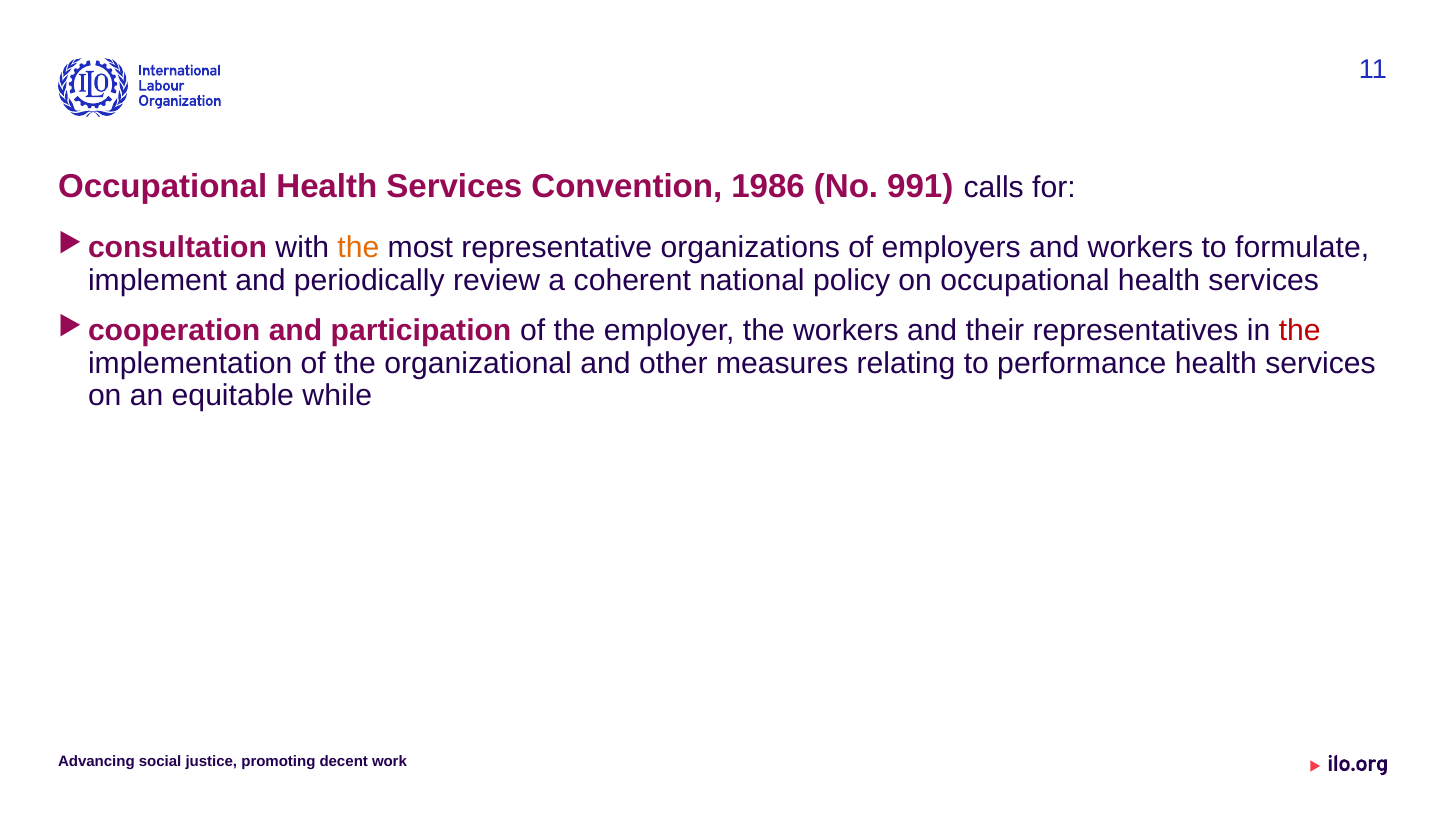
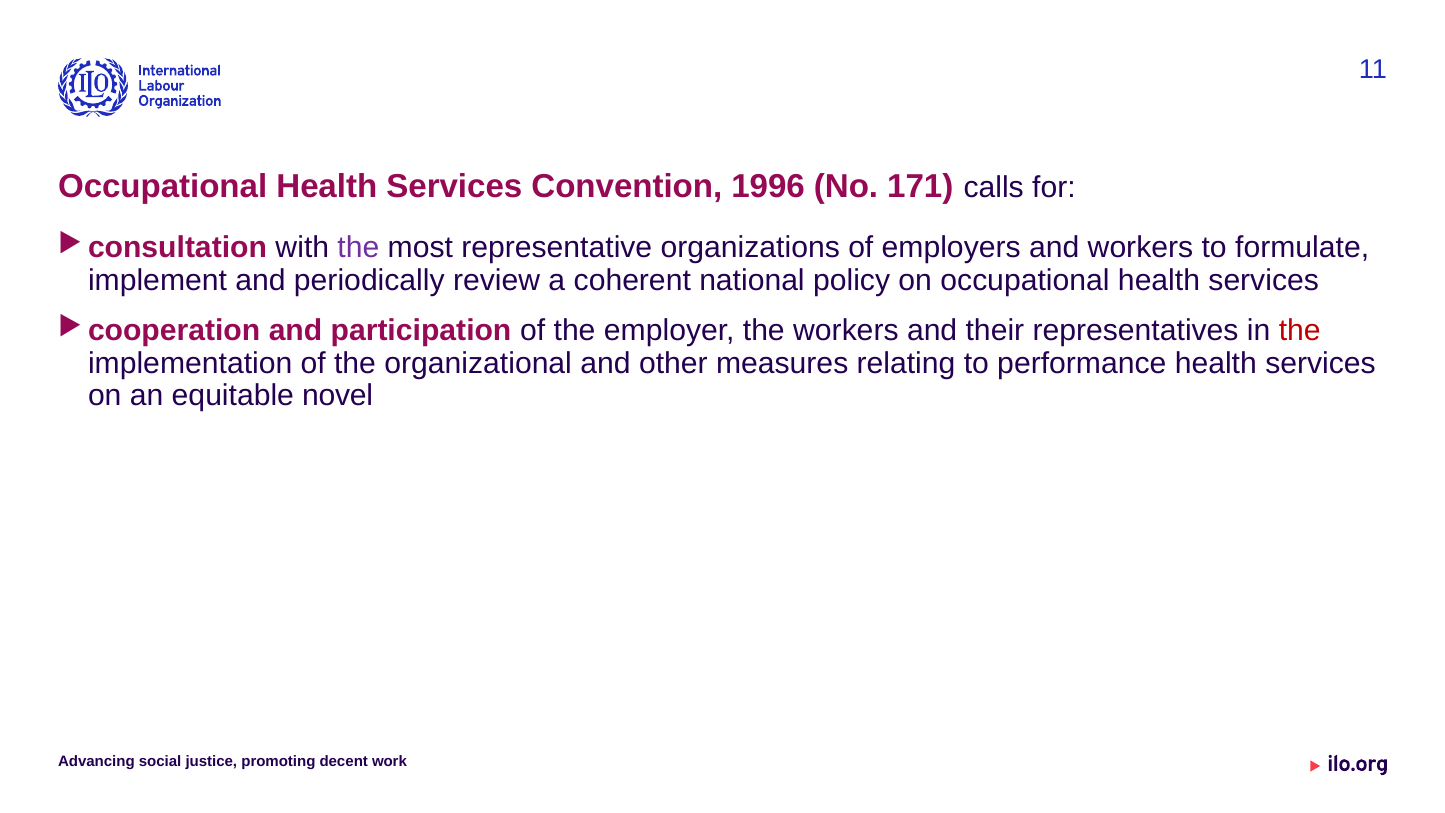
1986: 1986 -> 1996 (768, 186)
991: 991 -> 171 (920, 186)
the colour: orange -> purple (358, 248)
while: while -> novel (338, 396)
